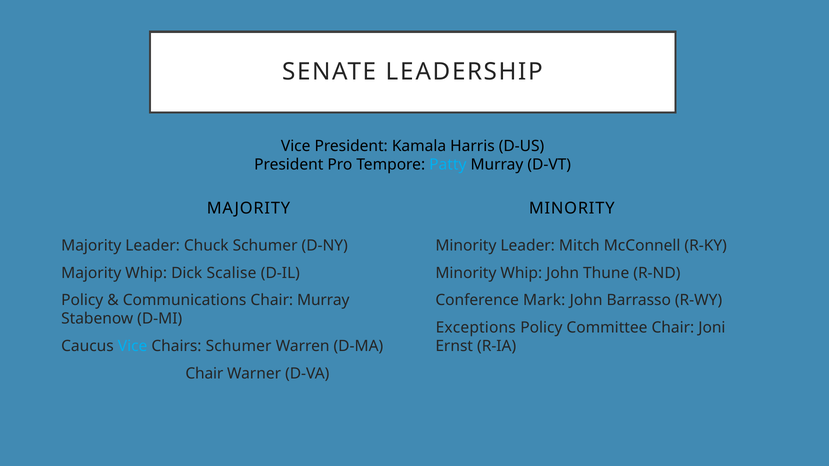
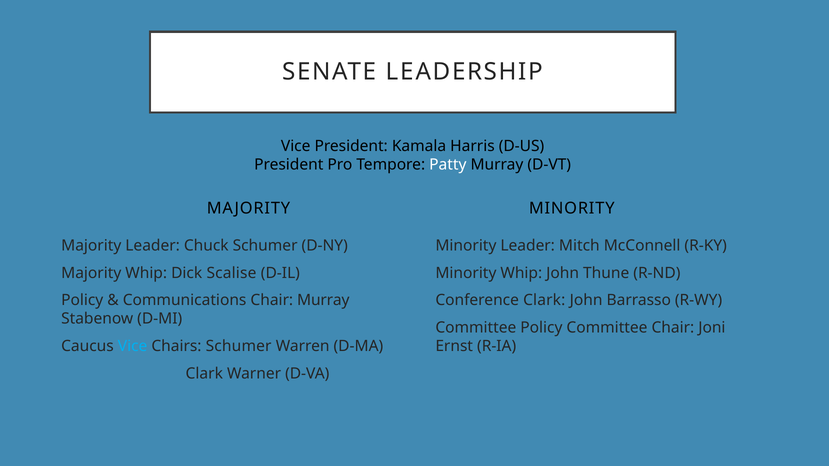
Patty colour: light blue -> white (448, 165)
Conference Mark: Mark -> Clark (544, 300)
Exceptions: Exceptions -> Committee (476, 328)
Chair: Chair -> Clark (204, 374)
